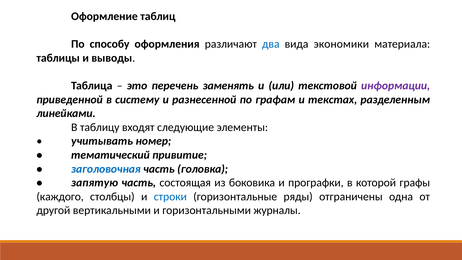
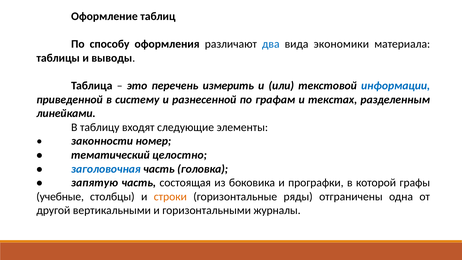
заменять: заменять -> измерить (228, 86)
информации colour: purple -> blue (396, 86)
учитывать: учитывать -> законности (102, 141)
привитие: привитие -> целостно (180, 155)
каждого: каждого -> учебные (60, 197)
строки colour: blue -> orange (170, 197)
